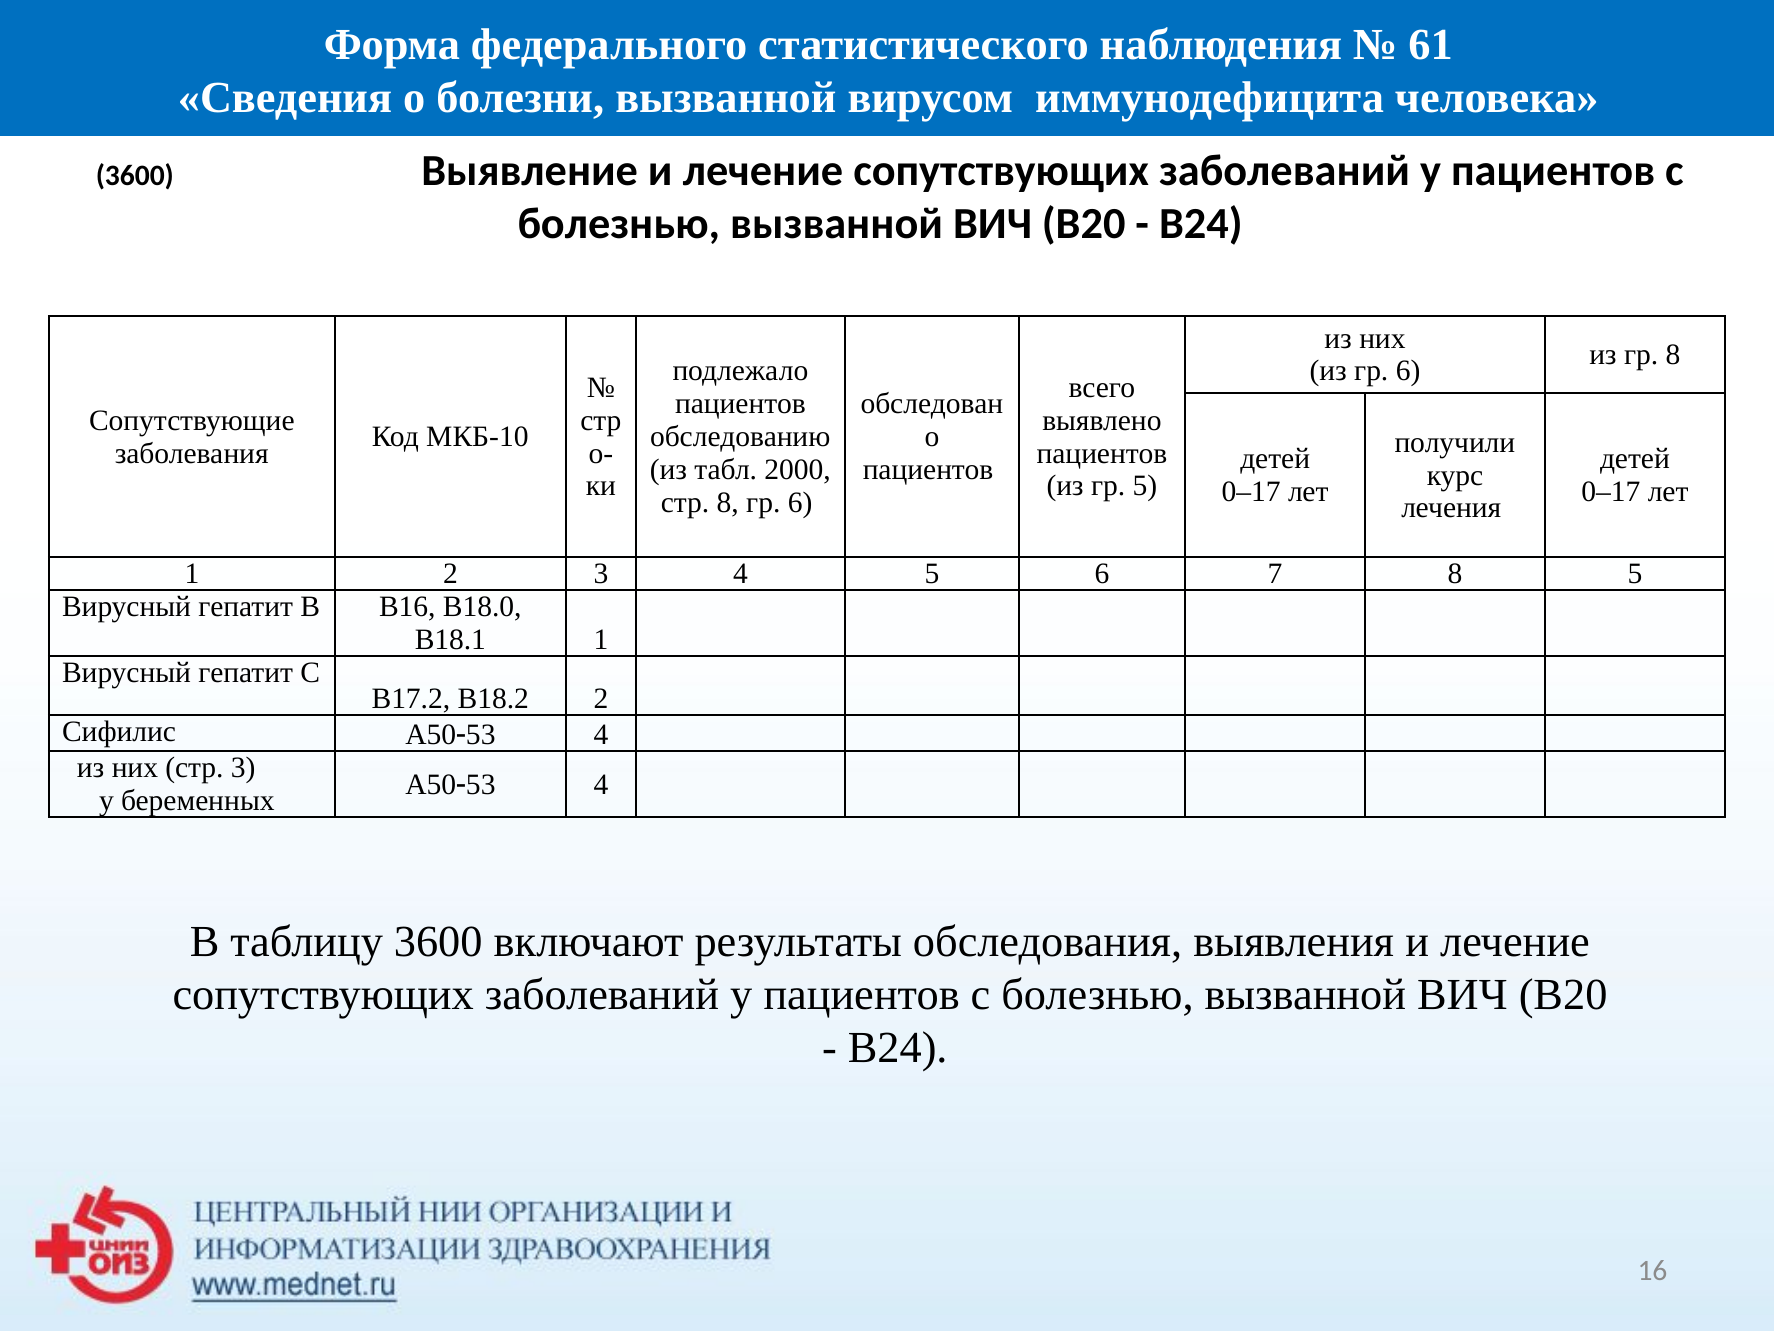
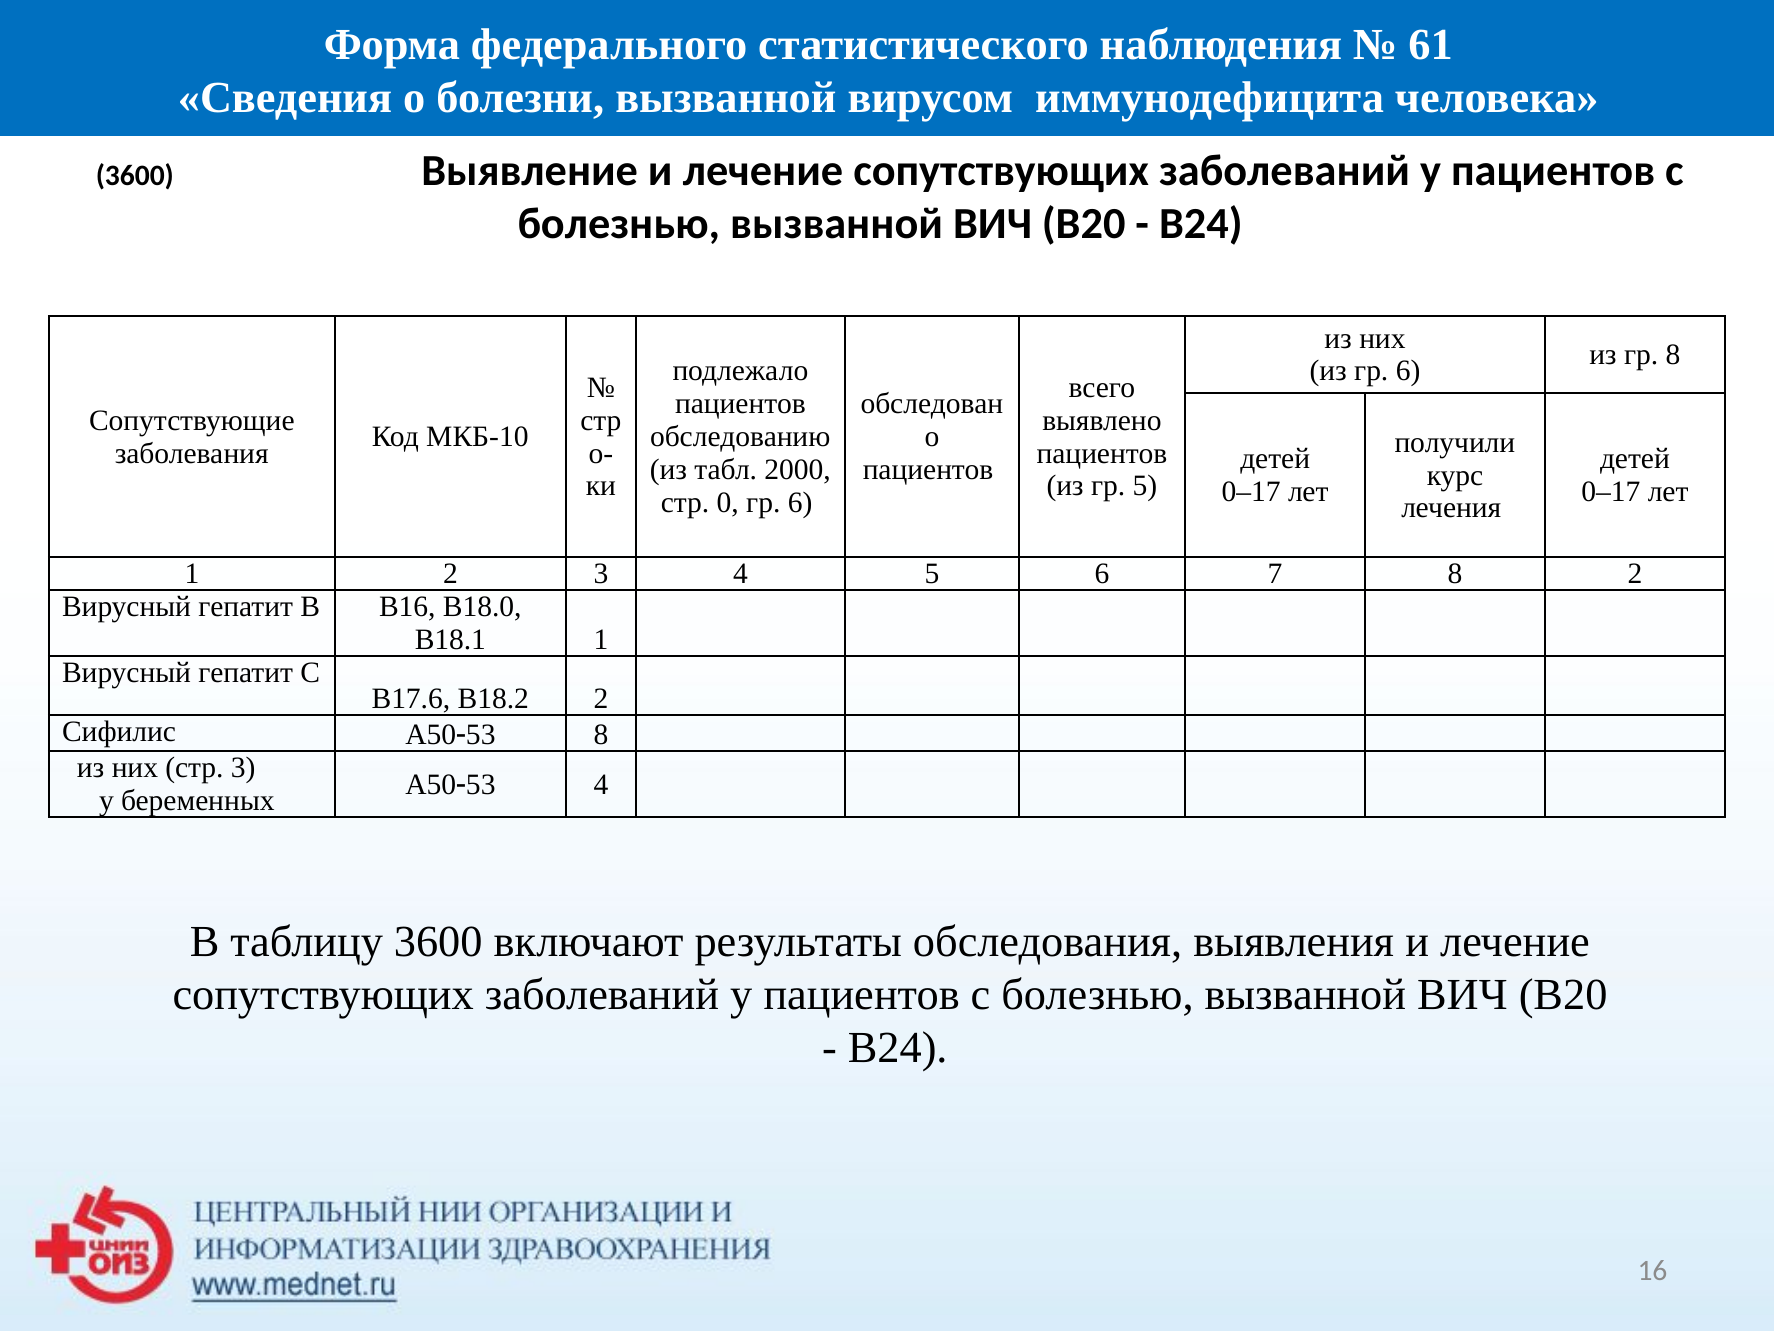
стр 8: 8 -> 0 (728, 502)
8 5: 5 -> 2 (1635, 574)
В17.2: В17.2 -> В17.6 (411, 698)
Сифилис А5053 4: 4 -> 8 (601, 735)
